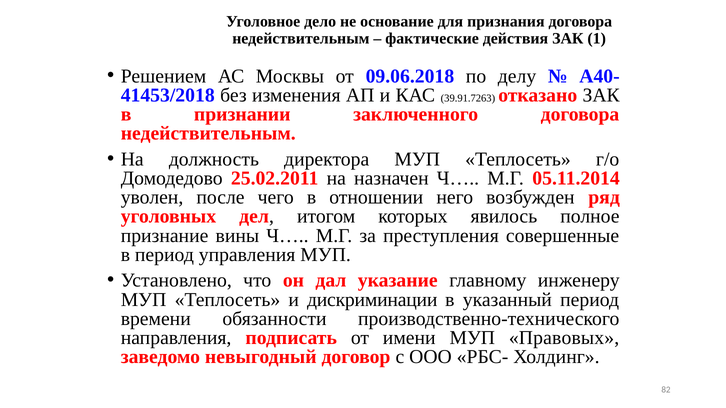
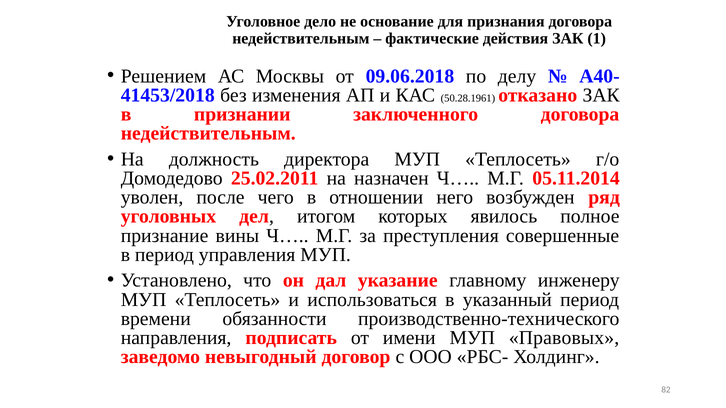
39.91.7263: 39.91.7263 -> 50.28.1961 (468, 98)
дискриминации: дискриминации -> использоваться (372, 300)
